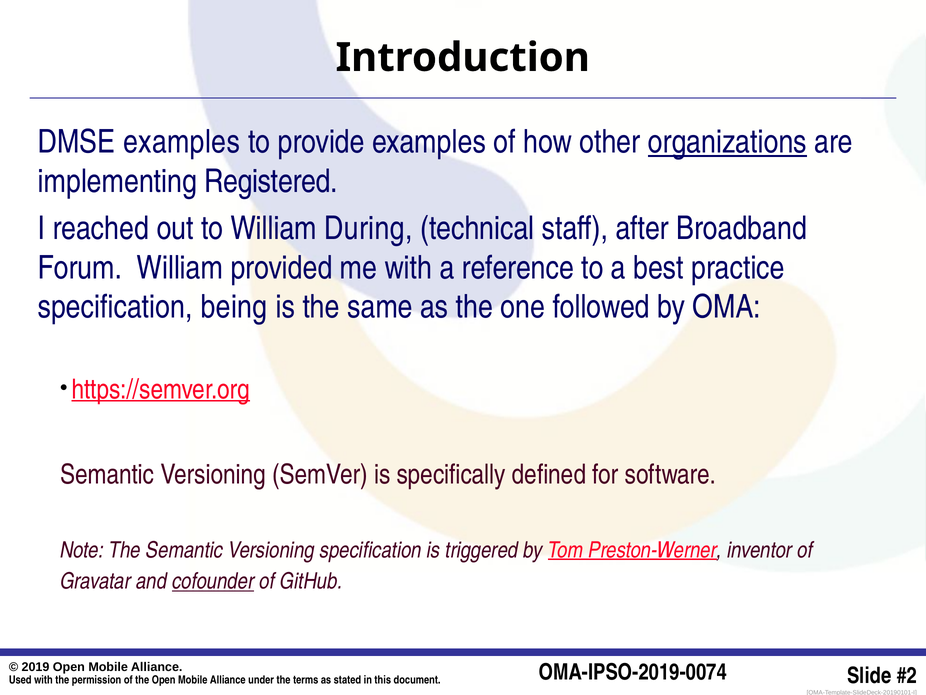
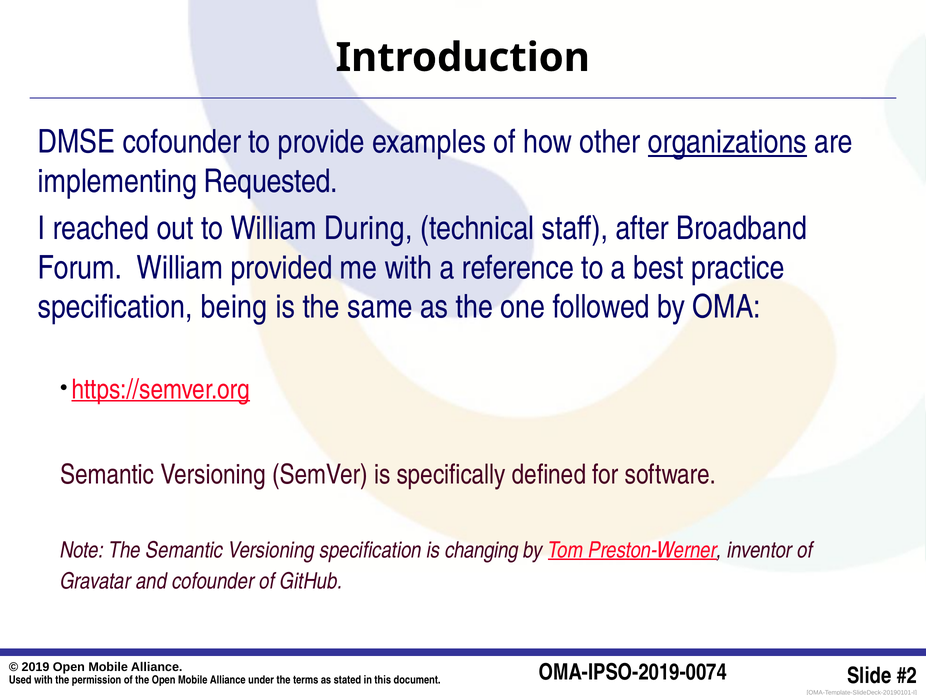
DMSE examples: examples -> cofounder (182, 142)
Registered: Registered -> Requested (271, 181)
triggered: triggered -> changing (482, 550)
cofounder underline: present -> none (213, 581)
